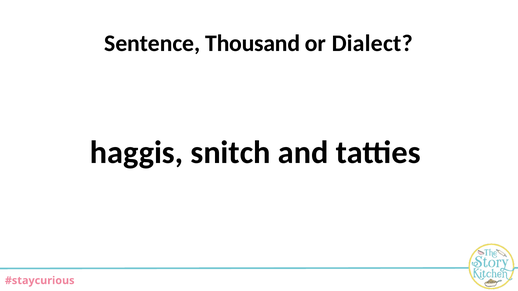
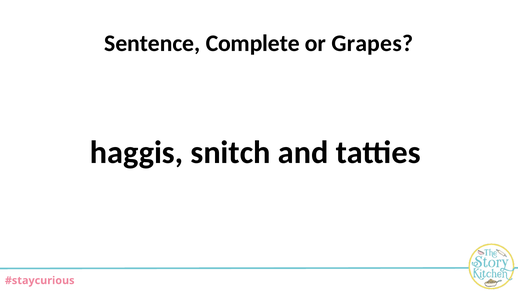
Thousand: Thousand -> Complete (253, 44)
Dialect: Dialect -> Grapes (372, 44)
